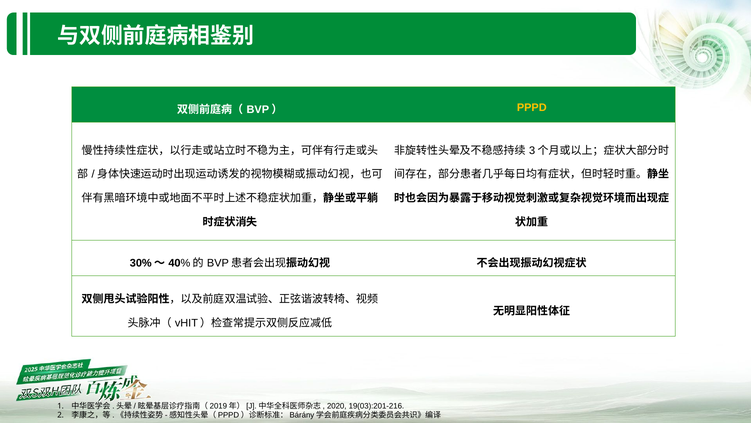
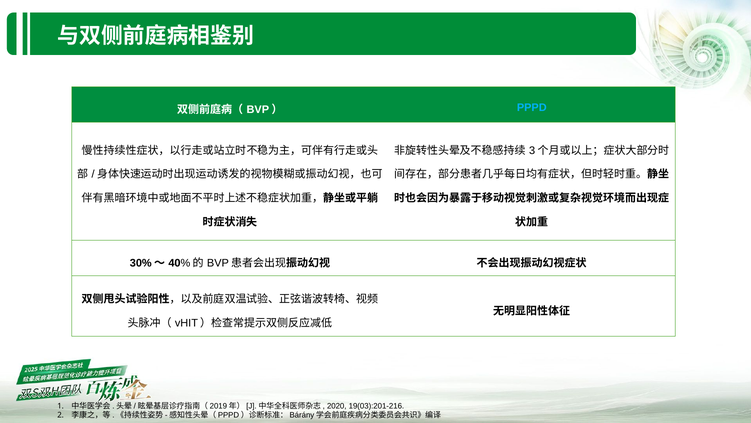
PPPD colour: yellow -> light blue (532, 108)
